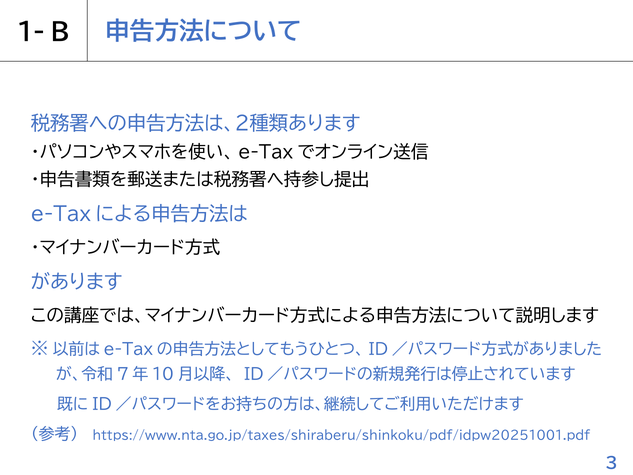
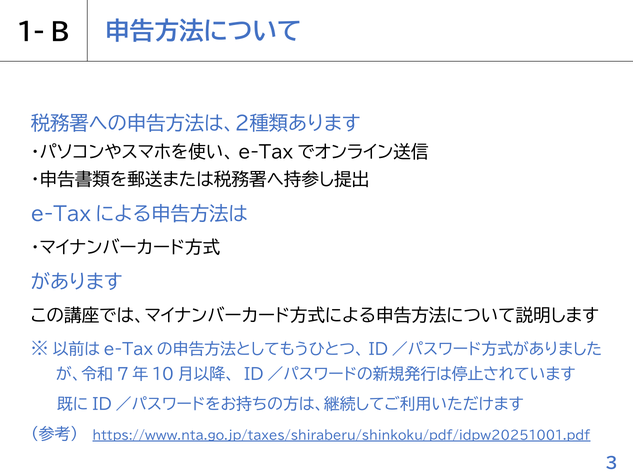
https://www.nta.go.jp/taxes/shiraberu/shinkoku/pdf/idpw20251001.pdf underline: none -> present (341, 435)
